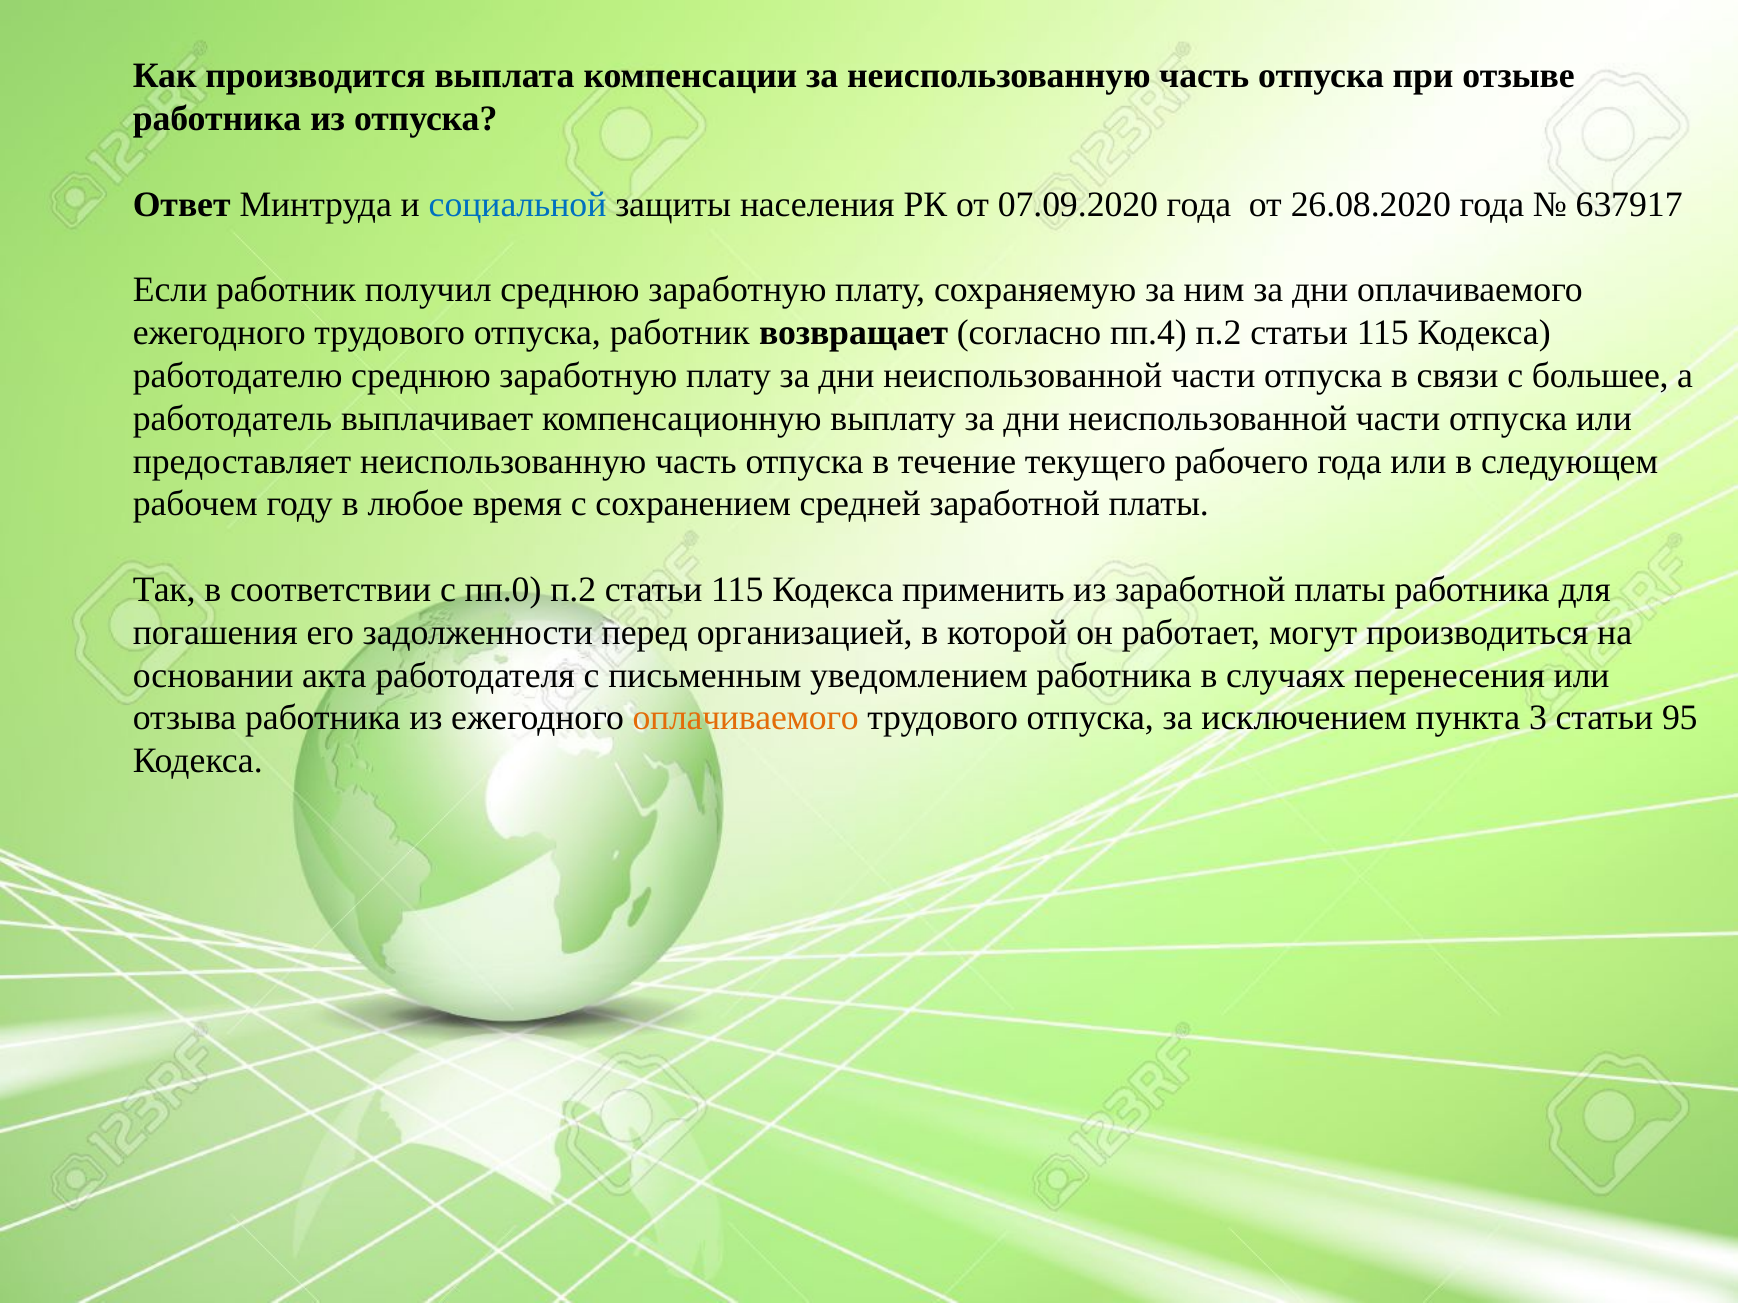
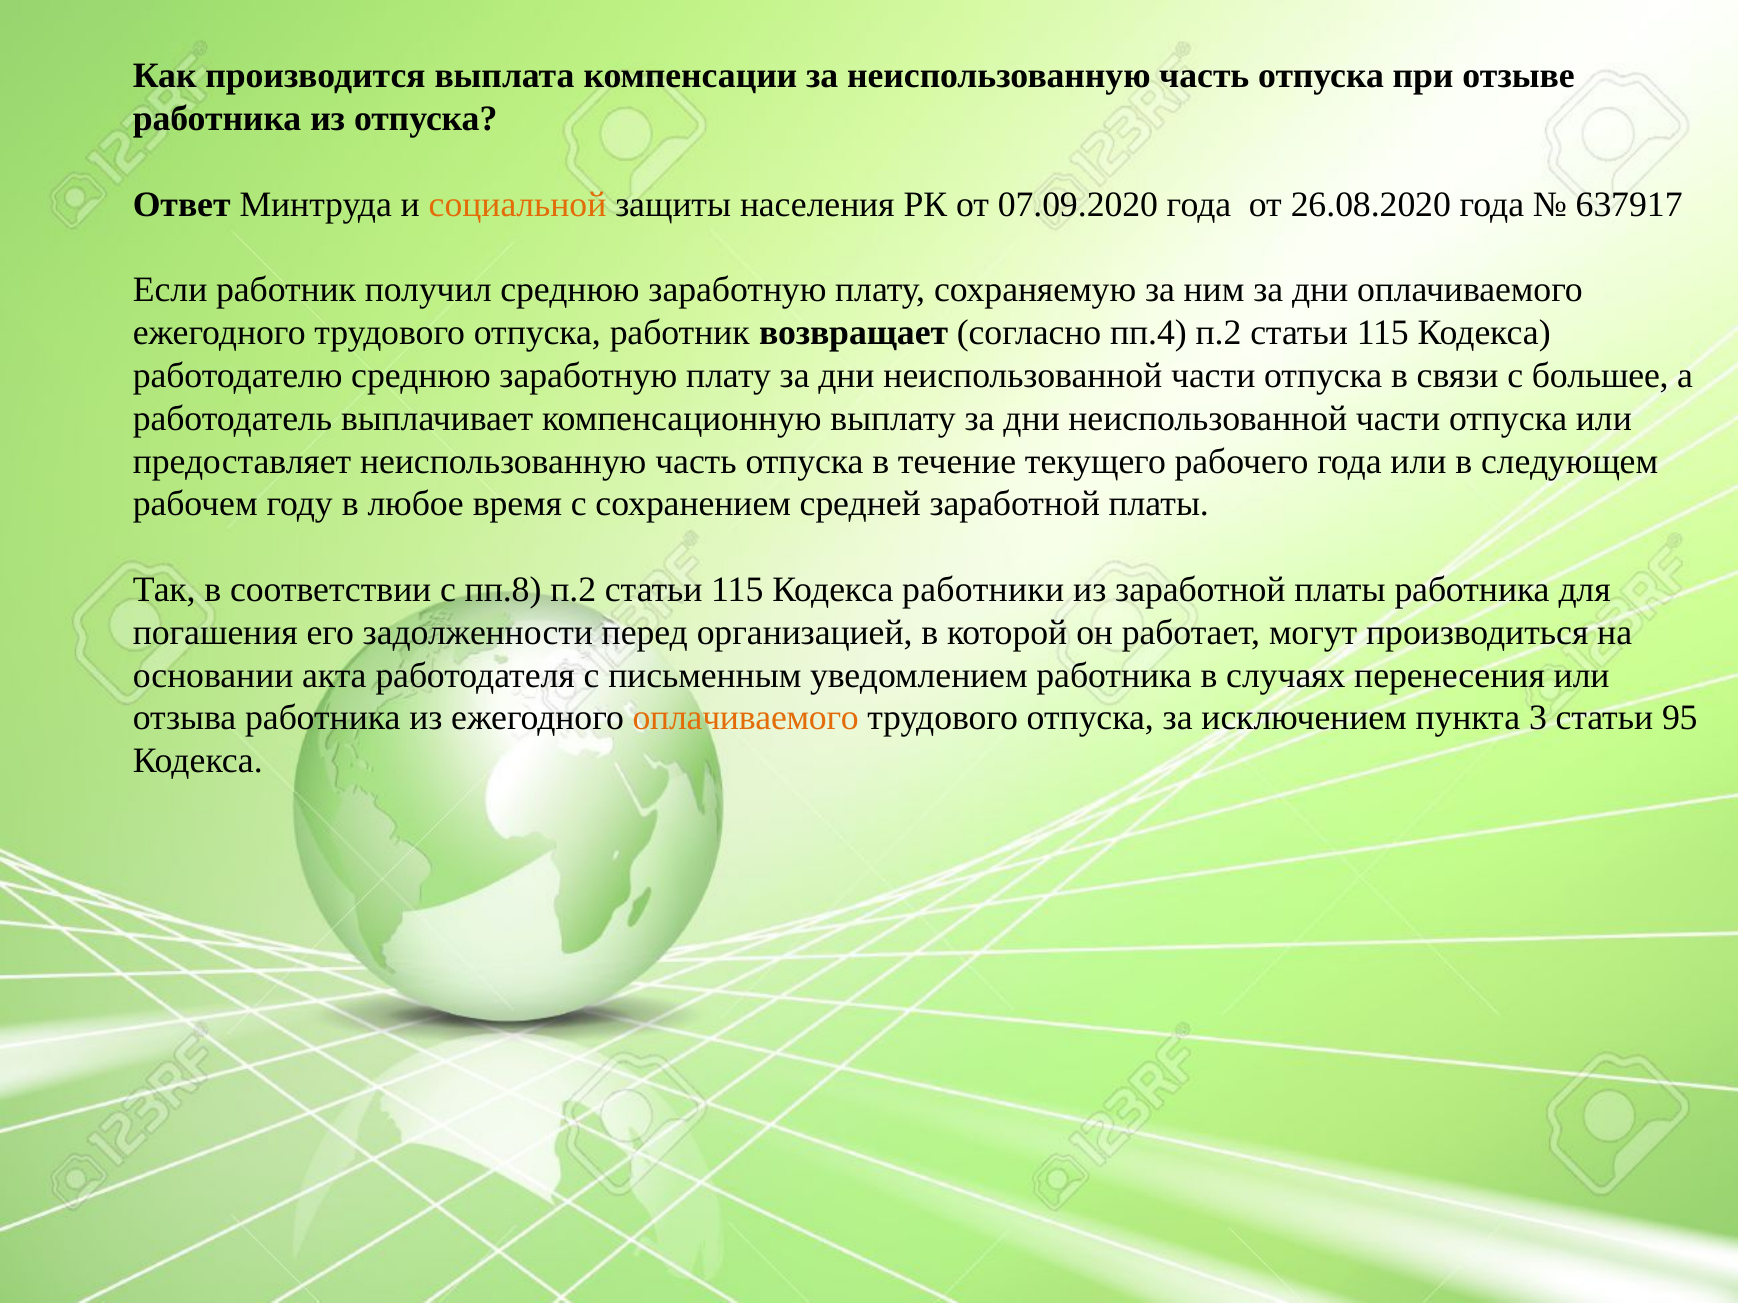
социальной colour: blue -> orange (518, 204)
пп.0: пп.0 -> пп.8 (503, 590)
применить: применить -> работники (983, 590)
